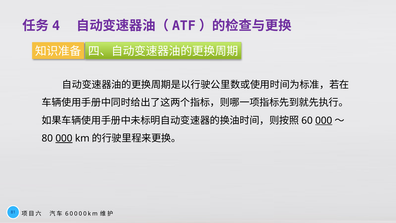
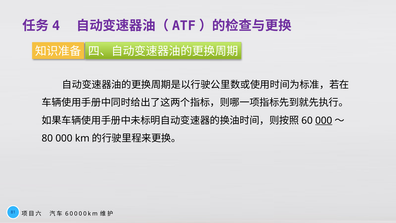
000 underline: present -> none (64, 138)
